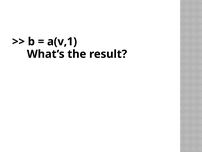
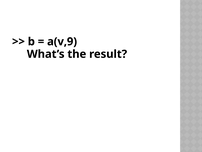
a(v,1: a(v,1 -> a(v,9 (62, 41)
